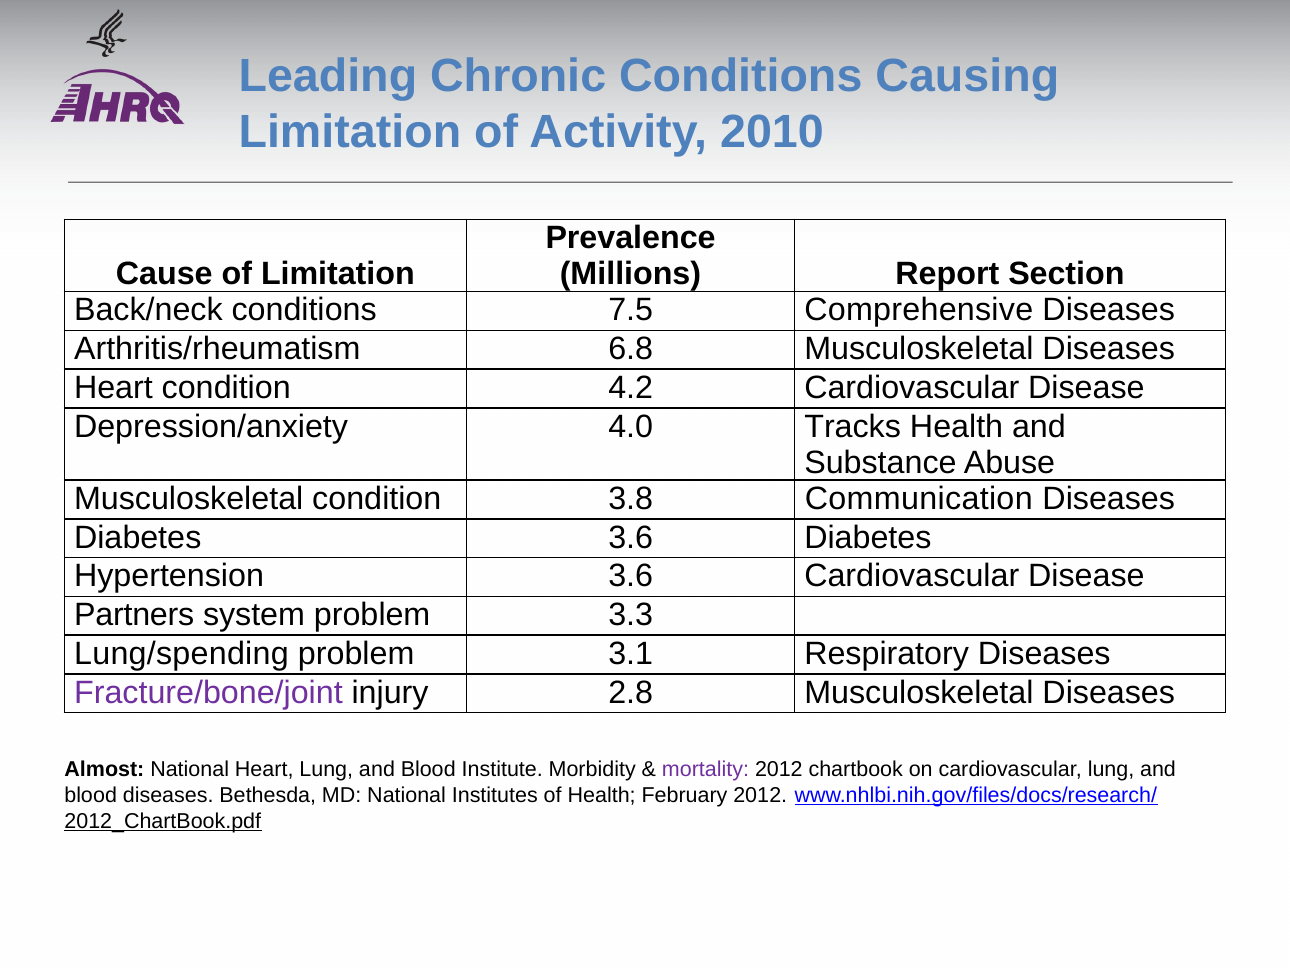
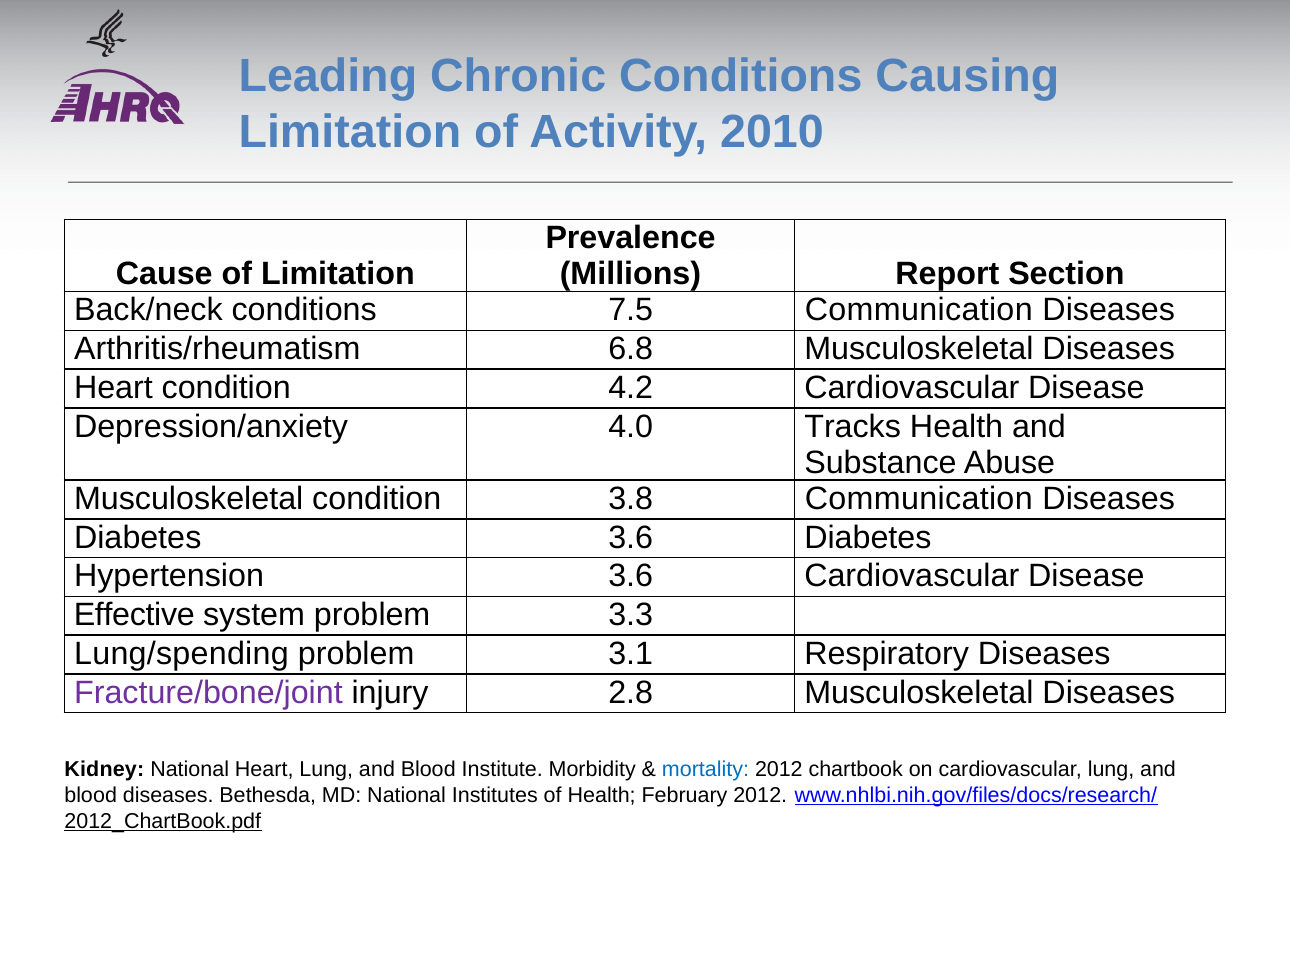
7.5 Comprehensive: Comprehensive -> Communication (919, 310)
Partners: Partners -> Effective (134, 615)
Almost: Almost -> Kidney (104, 769)
mortality colour: purple -> blue (705, 769)
